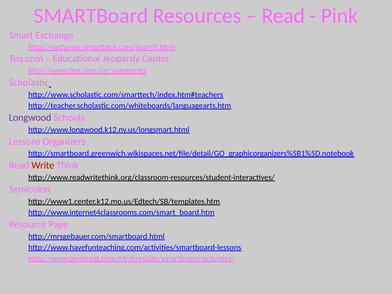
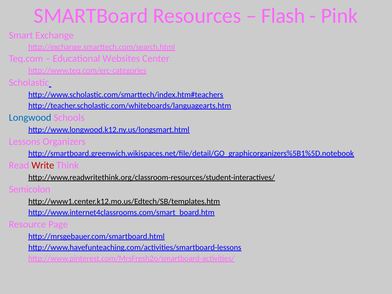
Read: Read -> Flash (283, 16)
Jeopardy: Jeopardy -> Websites (121, 58)
Longwood colour: purple -> blue (30, 118)
